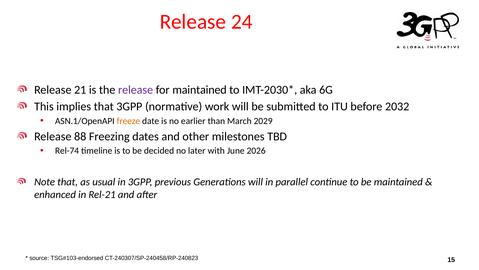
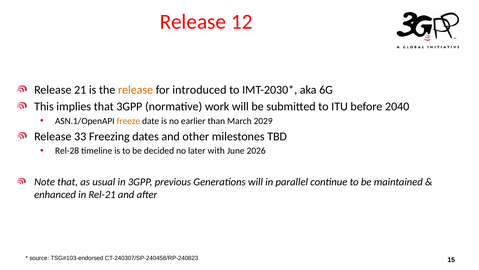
24: 24 -> 12 (242, 22)
release colour: purple -> orange (136, 90)
for maintained: maintained -> introduced (199, 90)
2032: 2032 -> 2040 (397, 106)
88: 88 -> 33 (80, 136)
Rel-74: Rel-74 -> Rel-28 (67, 151)
